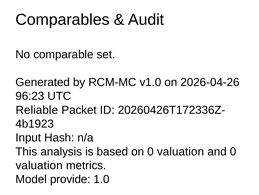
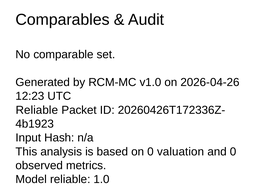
96:23: 96:23 -> 12:23 (30, 96)
valuation: valuation -> observed (39, 165)
Model provide: provide -> reliable (70, 179)
